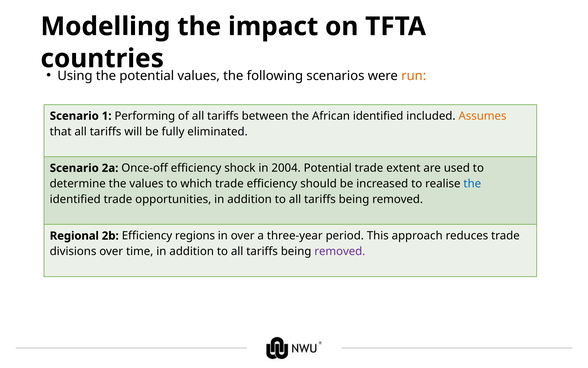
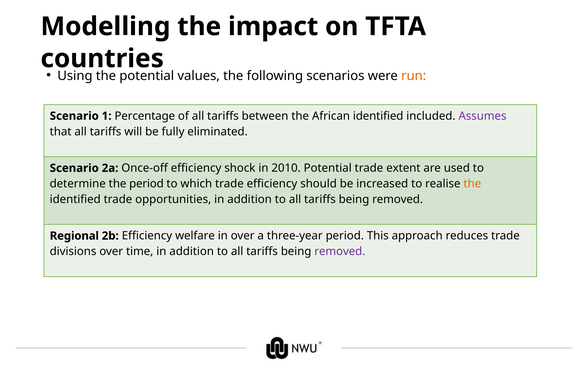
Performing: Performing -> Percentage (145, 116)
Assumes colour: orange -> purple (483, 116)
2004: 2004 -> 2010 (286, 168)
the values: values -> period (146, 183)
the colour: blue -> orange (472, 183)
regions: regions -> welfare (195, 236)
